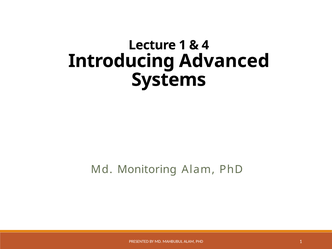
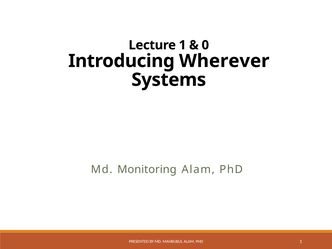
4: 4 -> 0 (205, 45)
Advanced: Advanced -> Wherever (224, 61)
